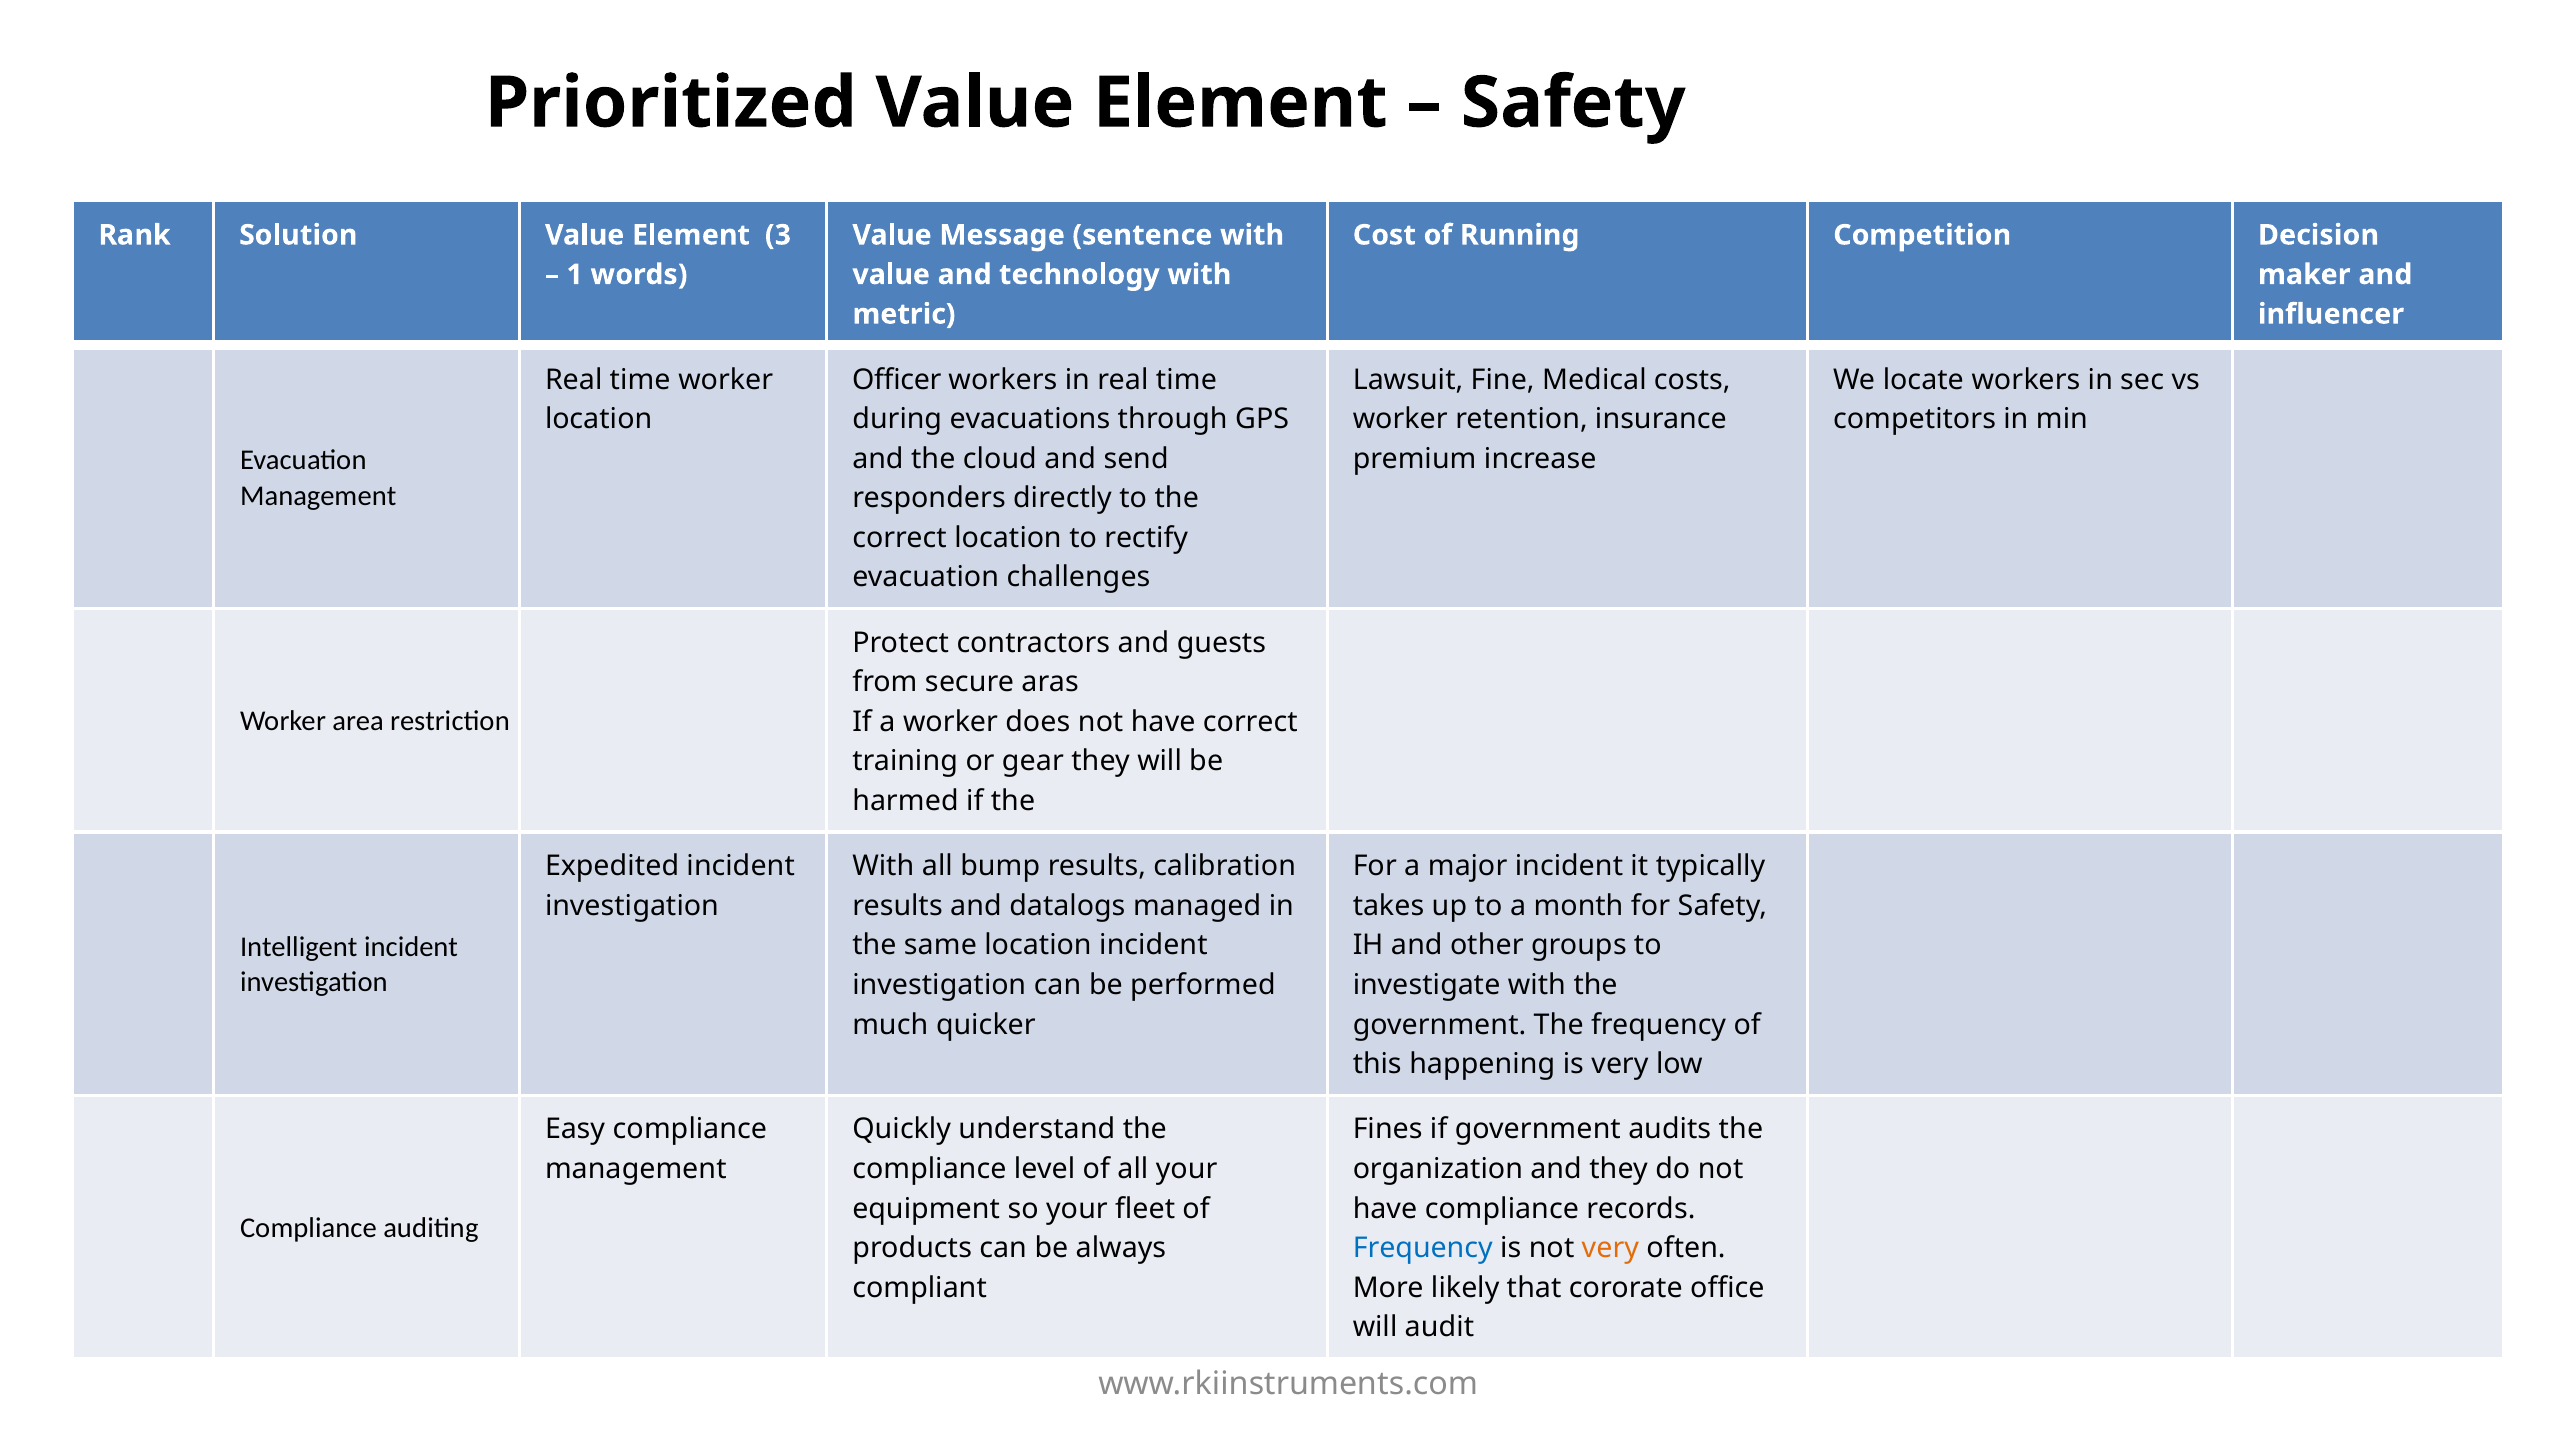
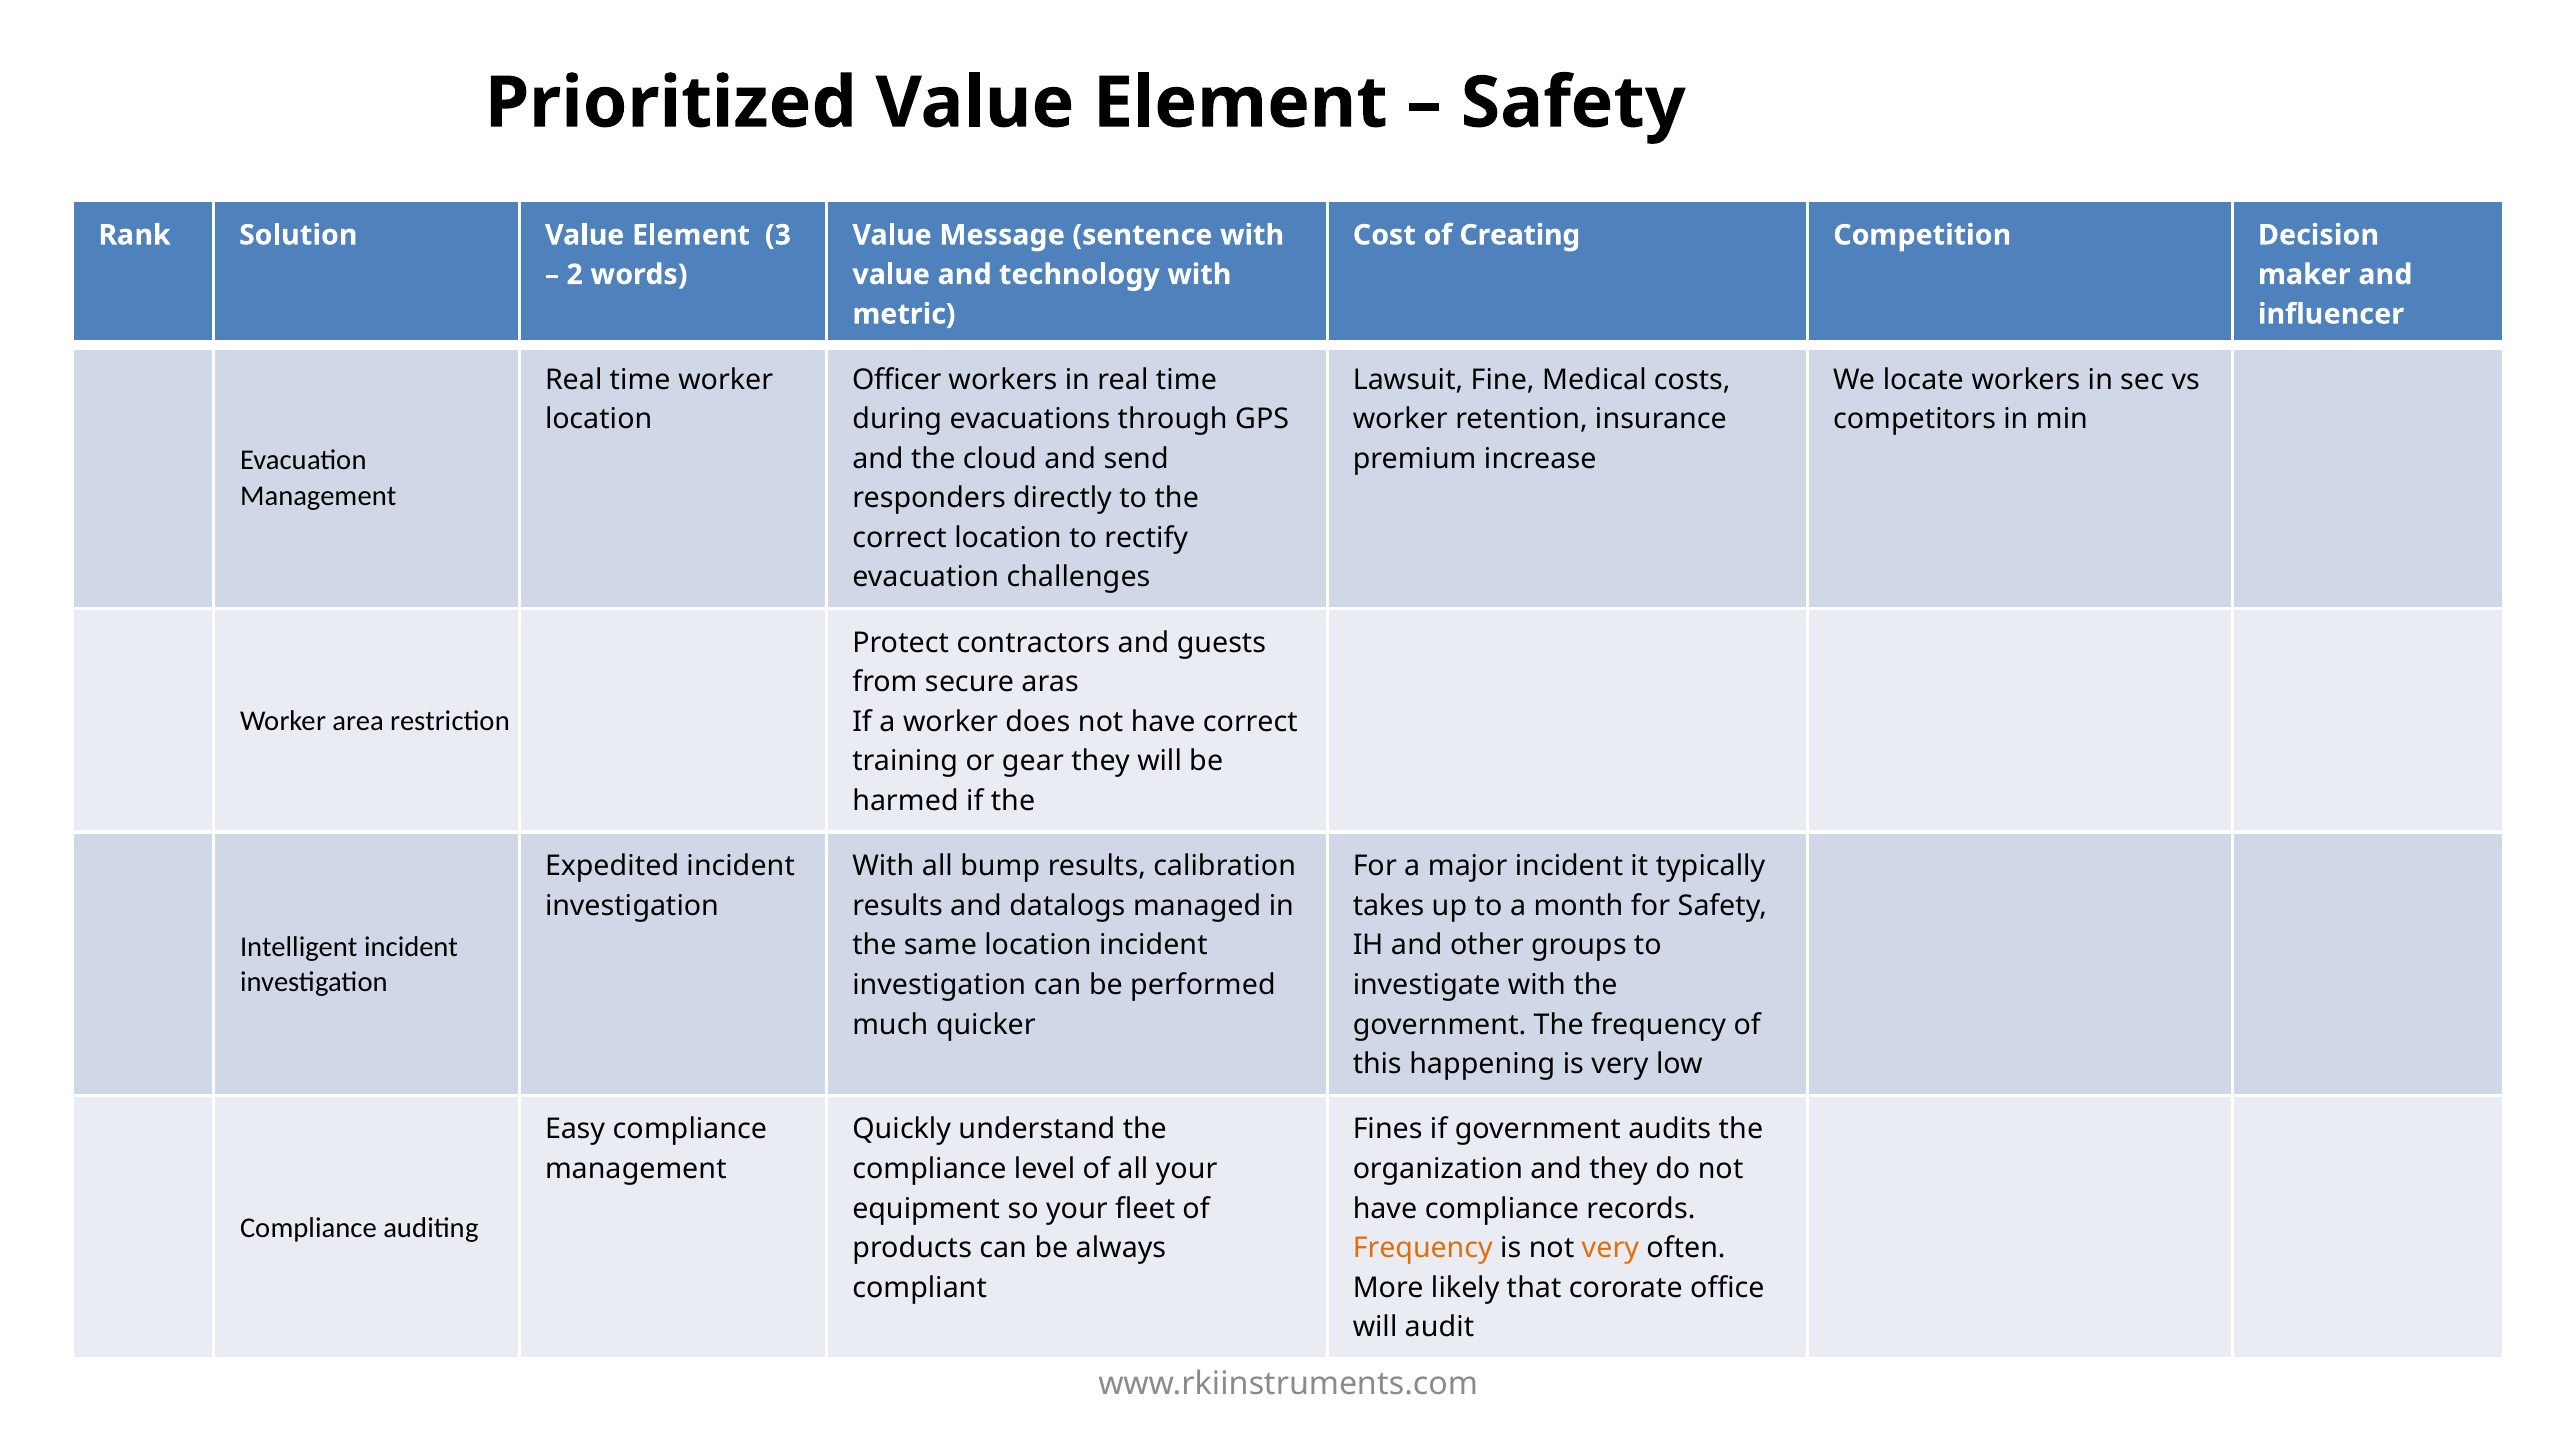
Running: Running -> Creating (1520, 235)
1: 1 -> 2 (575, 275)
Frequency colour: blue -> orange (1423, 1248)
